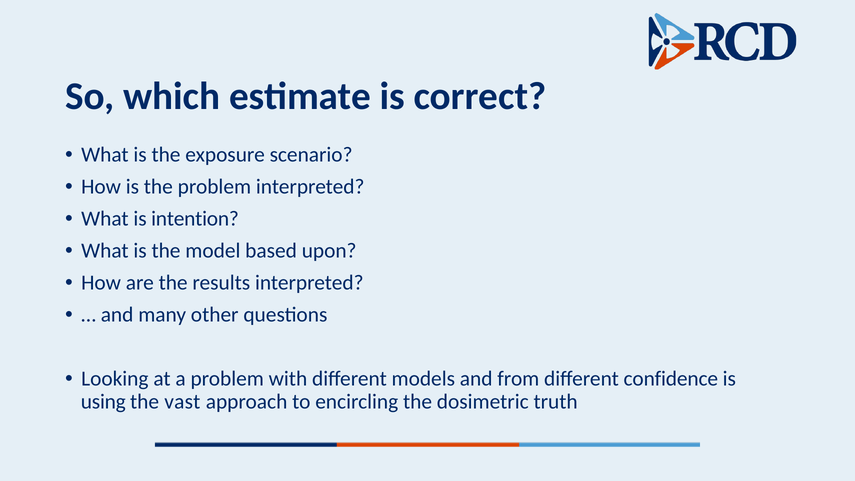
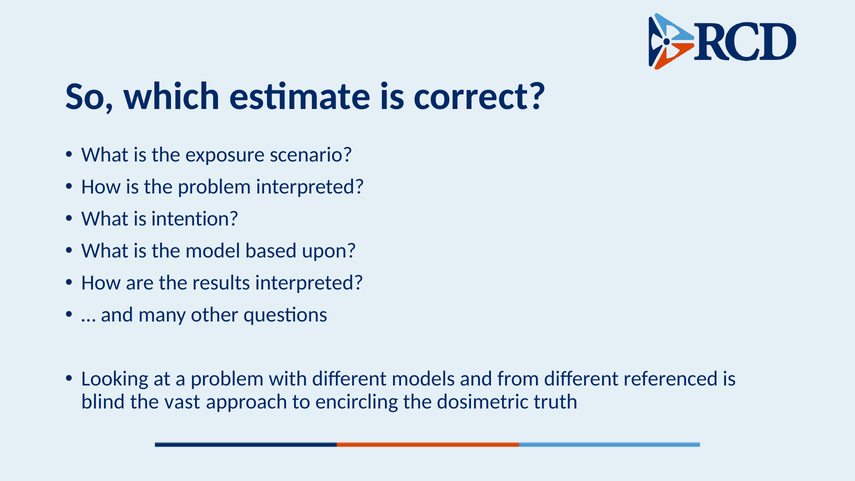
confidence: confidence -> referenced (671, 379)
using: using -> blind (103, 402)
